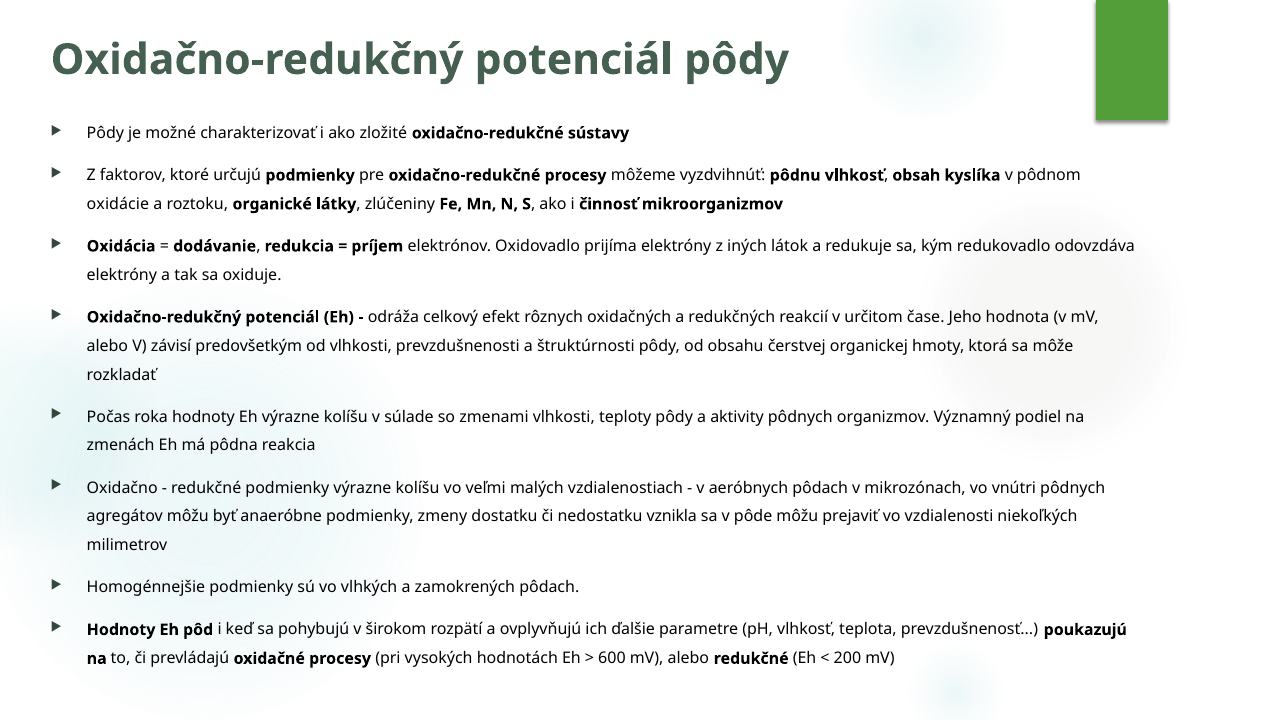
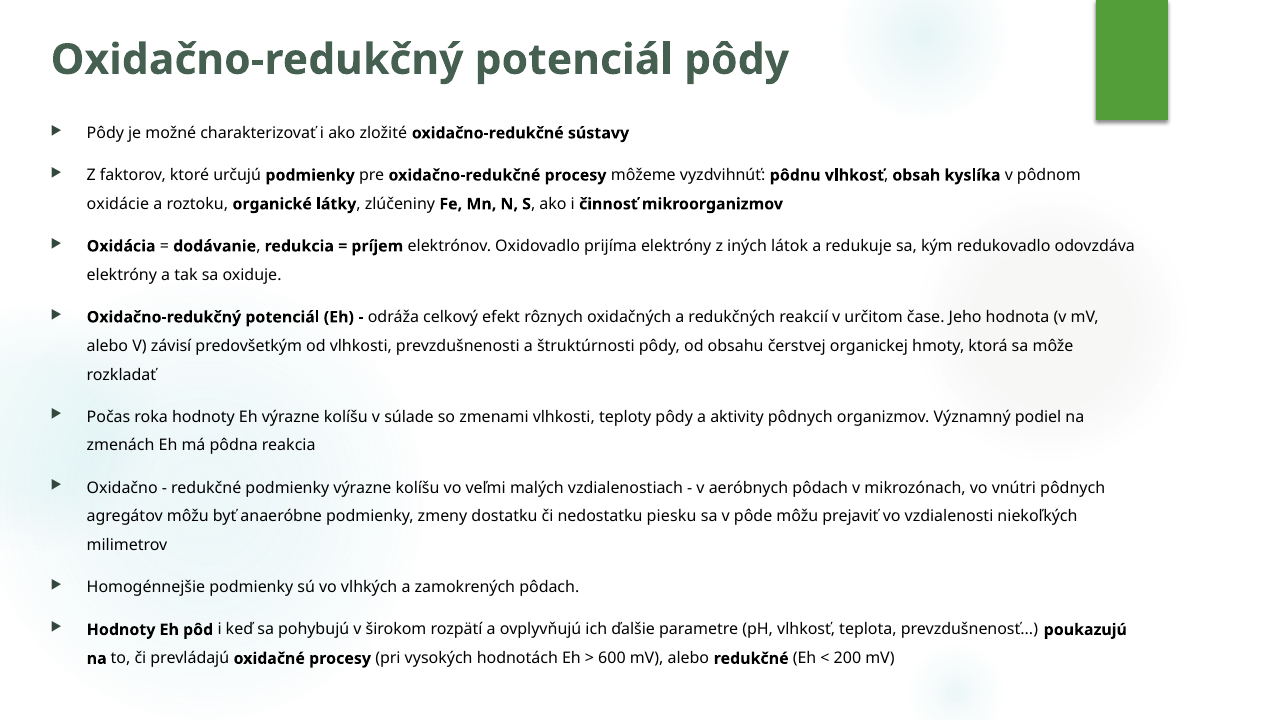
vznikla: vznikla -> piesku (672, 517)
